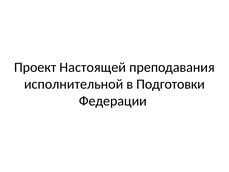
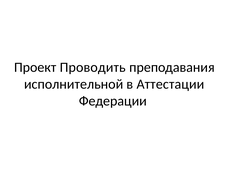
Настоящей: Настоящей -> Проводить (93, 67)
Подготовки: Подготовки -> Аттестации (170, 84)
